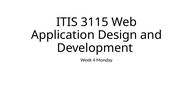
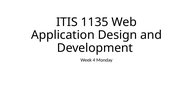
3115: 3115 -> 1135 (95, 22)
